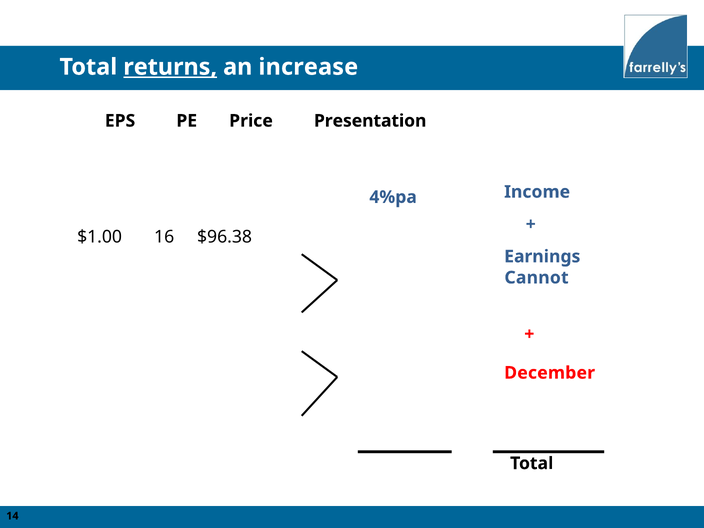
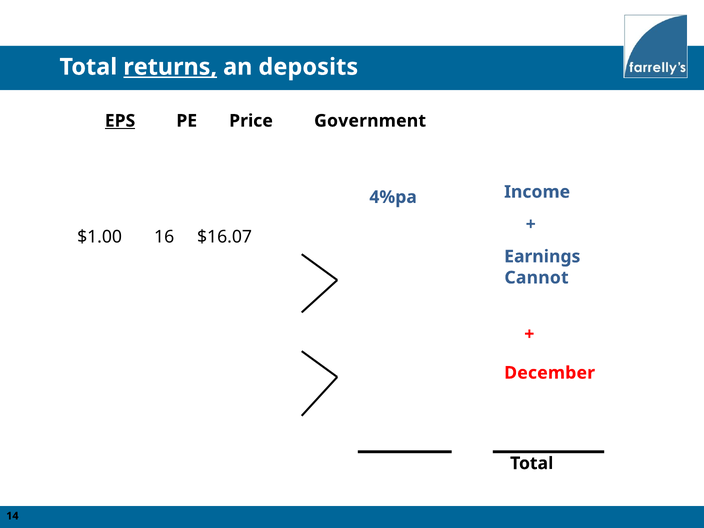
increase: increase -> deposits (308, 67)
EPS underline: none -> present (120, 121)
Presentation: Presentation -> Government (370, 121)
$96.38: $96.38 -> $16.07 (225, 237)
